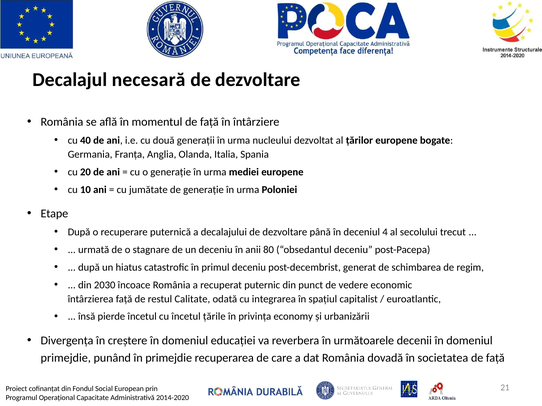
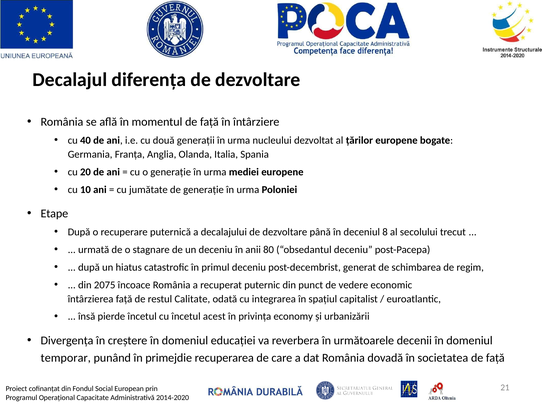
necesară: necesară -> diferența (149, 80)
4: 4 -> 8 (385, 232)
2030: 2030 -> 2075 (105, 285)
țările: țările -> acest (214, 317)
primejdie: primejdie -> temporar (66, 358)
